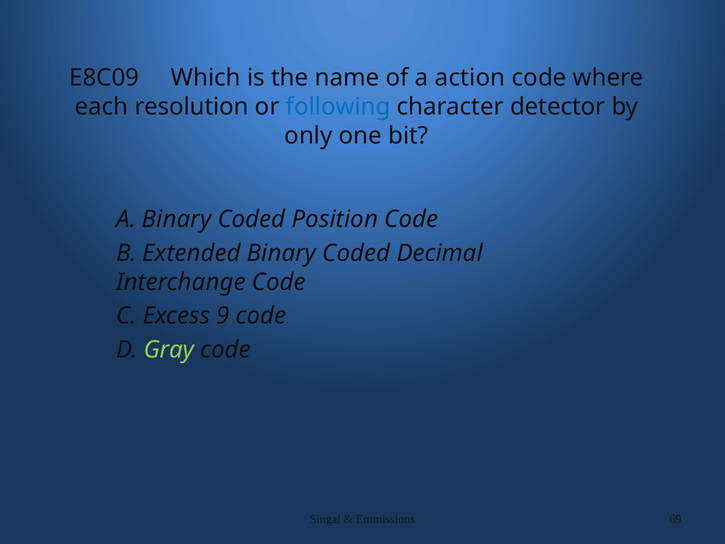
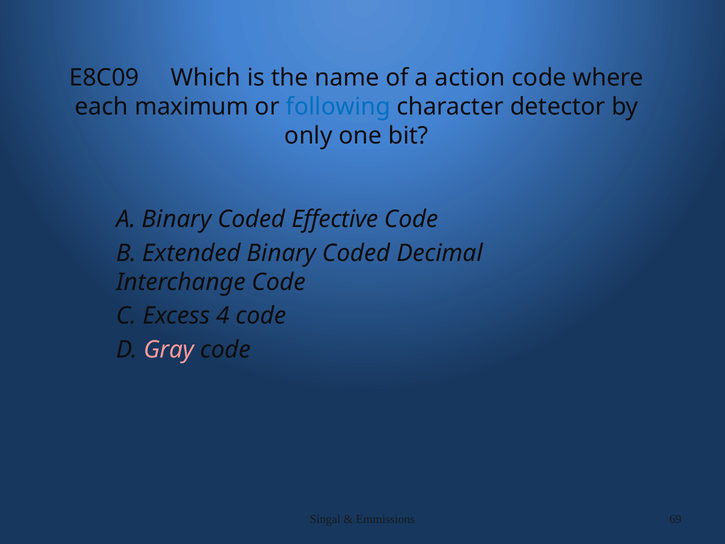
resolution: resolution -> maximum (192, 107)
Position: Position -> Effective (335, 219)
9: 9 -> 4 (223, 316)
Gray colour: light green -> pink (169, 350)
